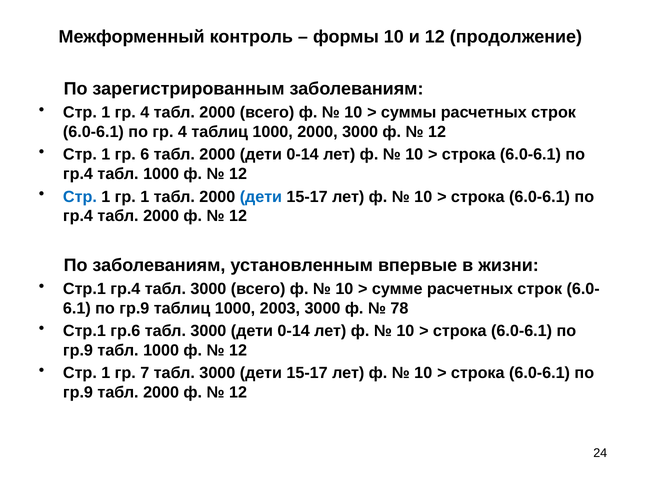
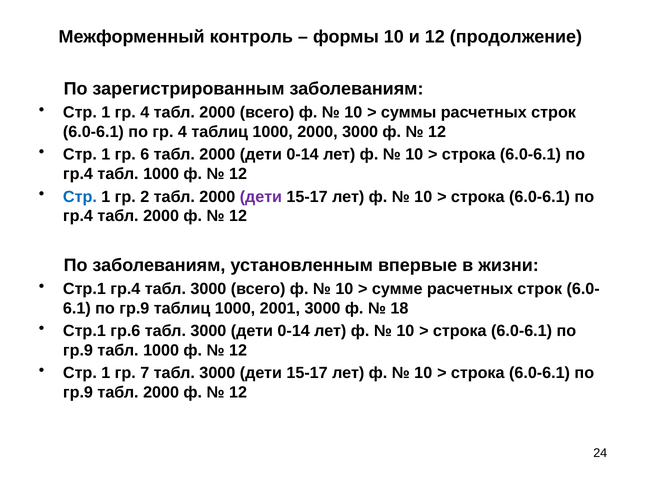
гр 1: 1 -> 2 (145, 196)
дети colour: blue -> purple (261, 196)
2003: 2003 -> 2001 (280, 308)
78: 78 -> 18 (399, 308)
